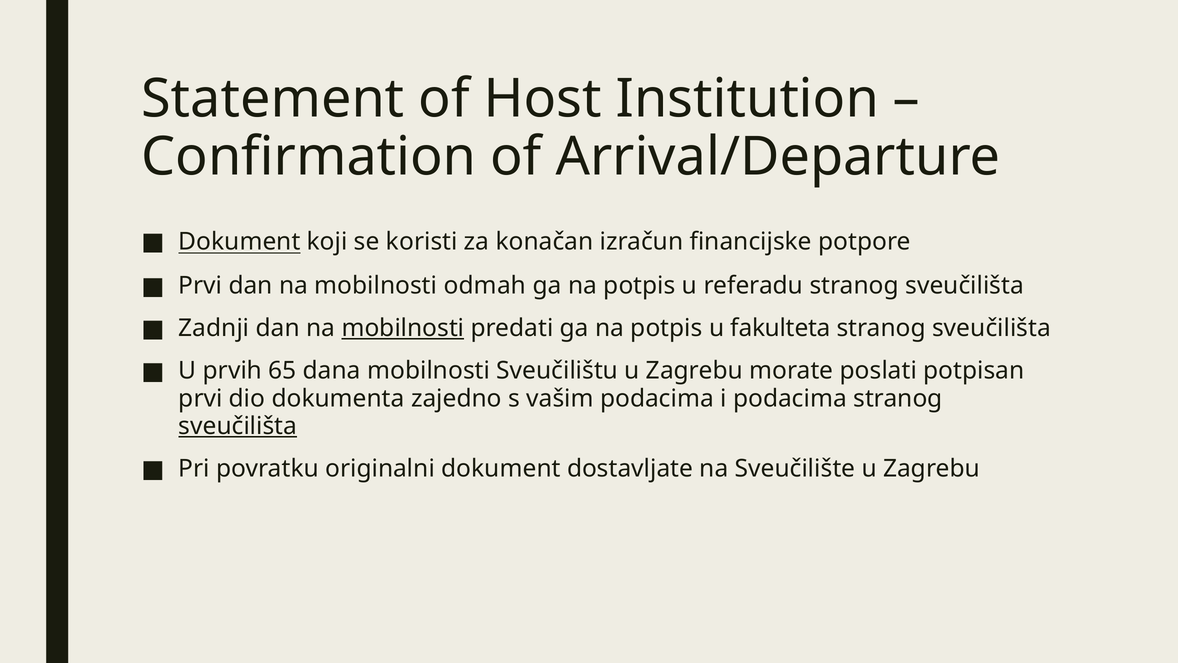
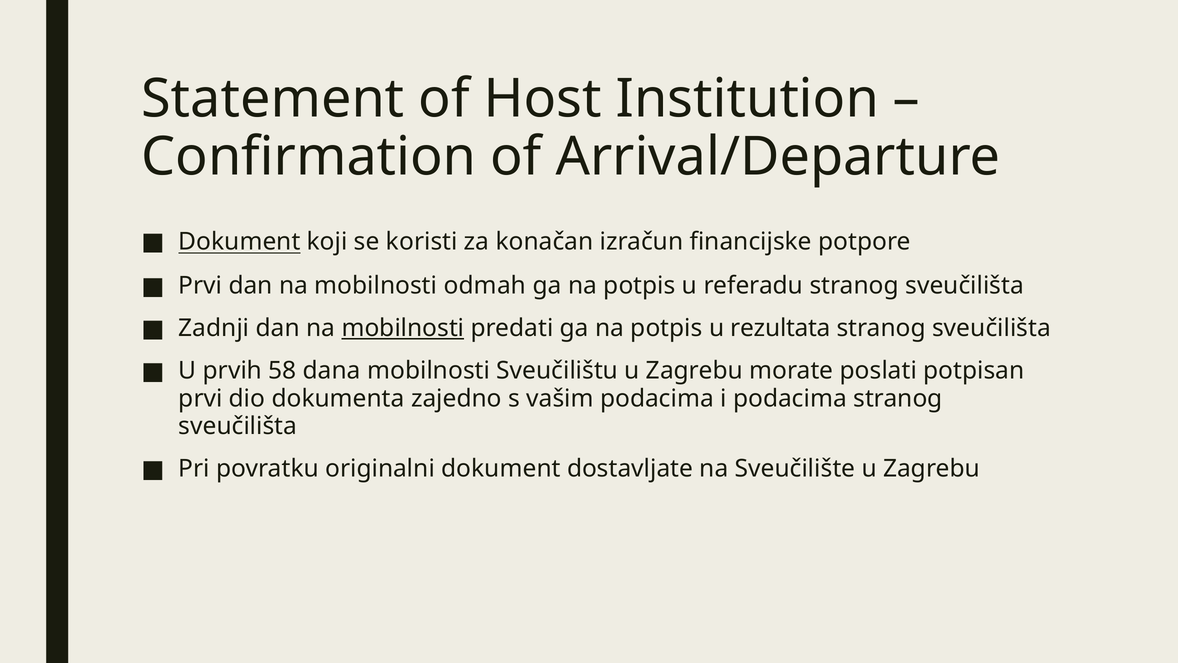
fakulteta: fakulteta -> rezultata (780, 328)
65: 65 -> 58 (282, 371)
sveučilišta underline: present -> none (238, 426)
